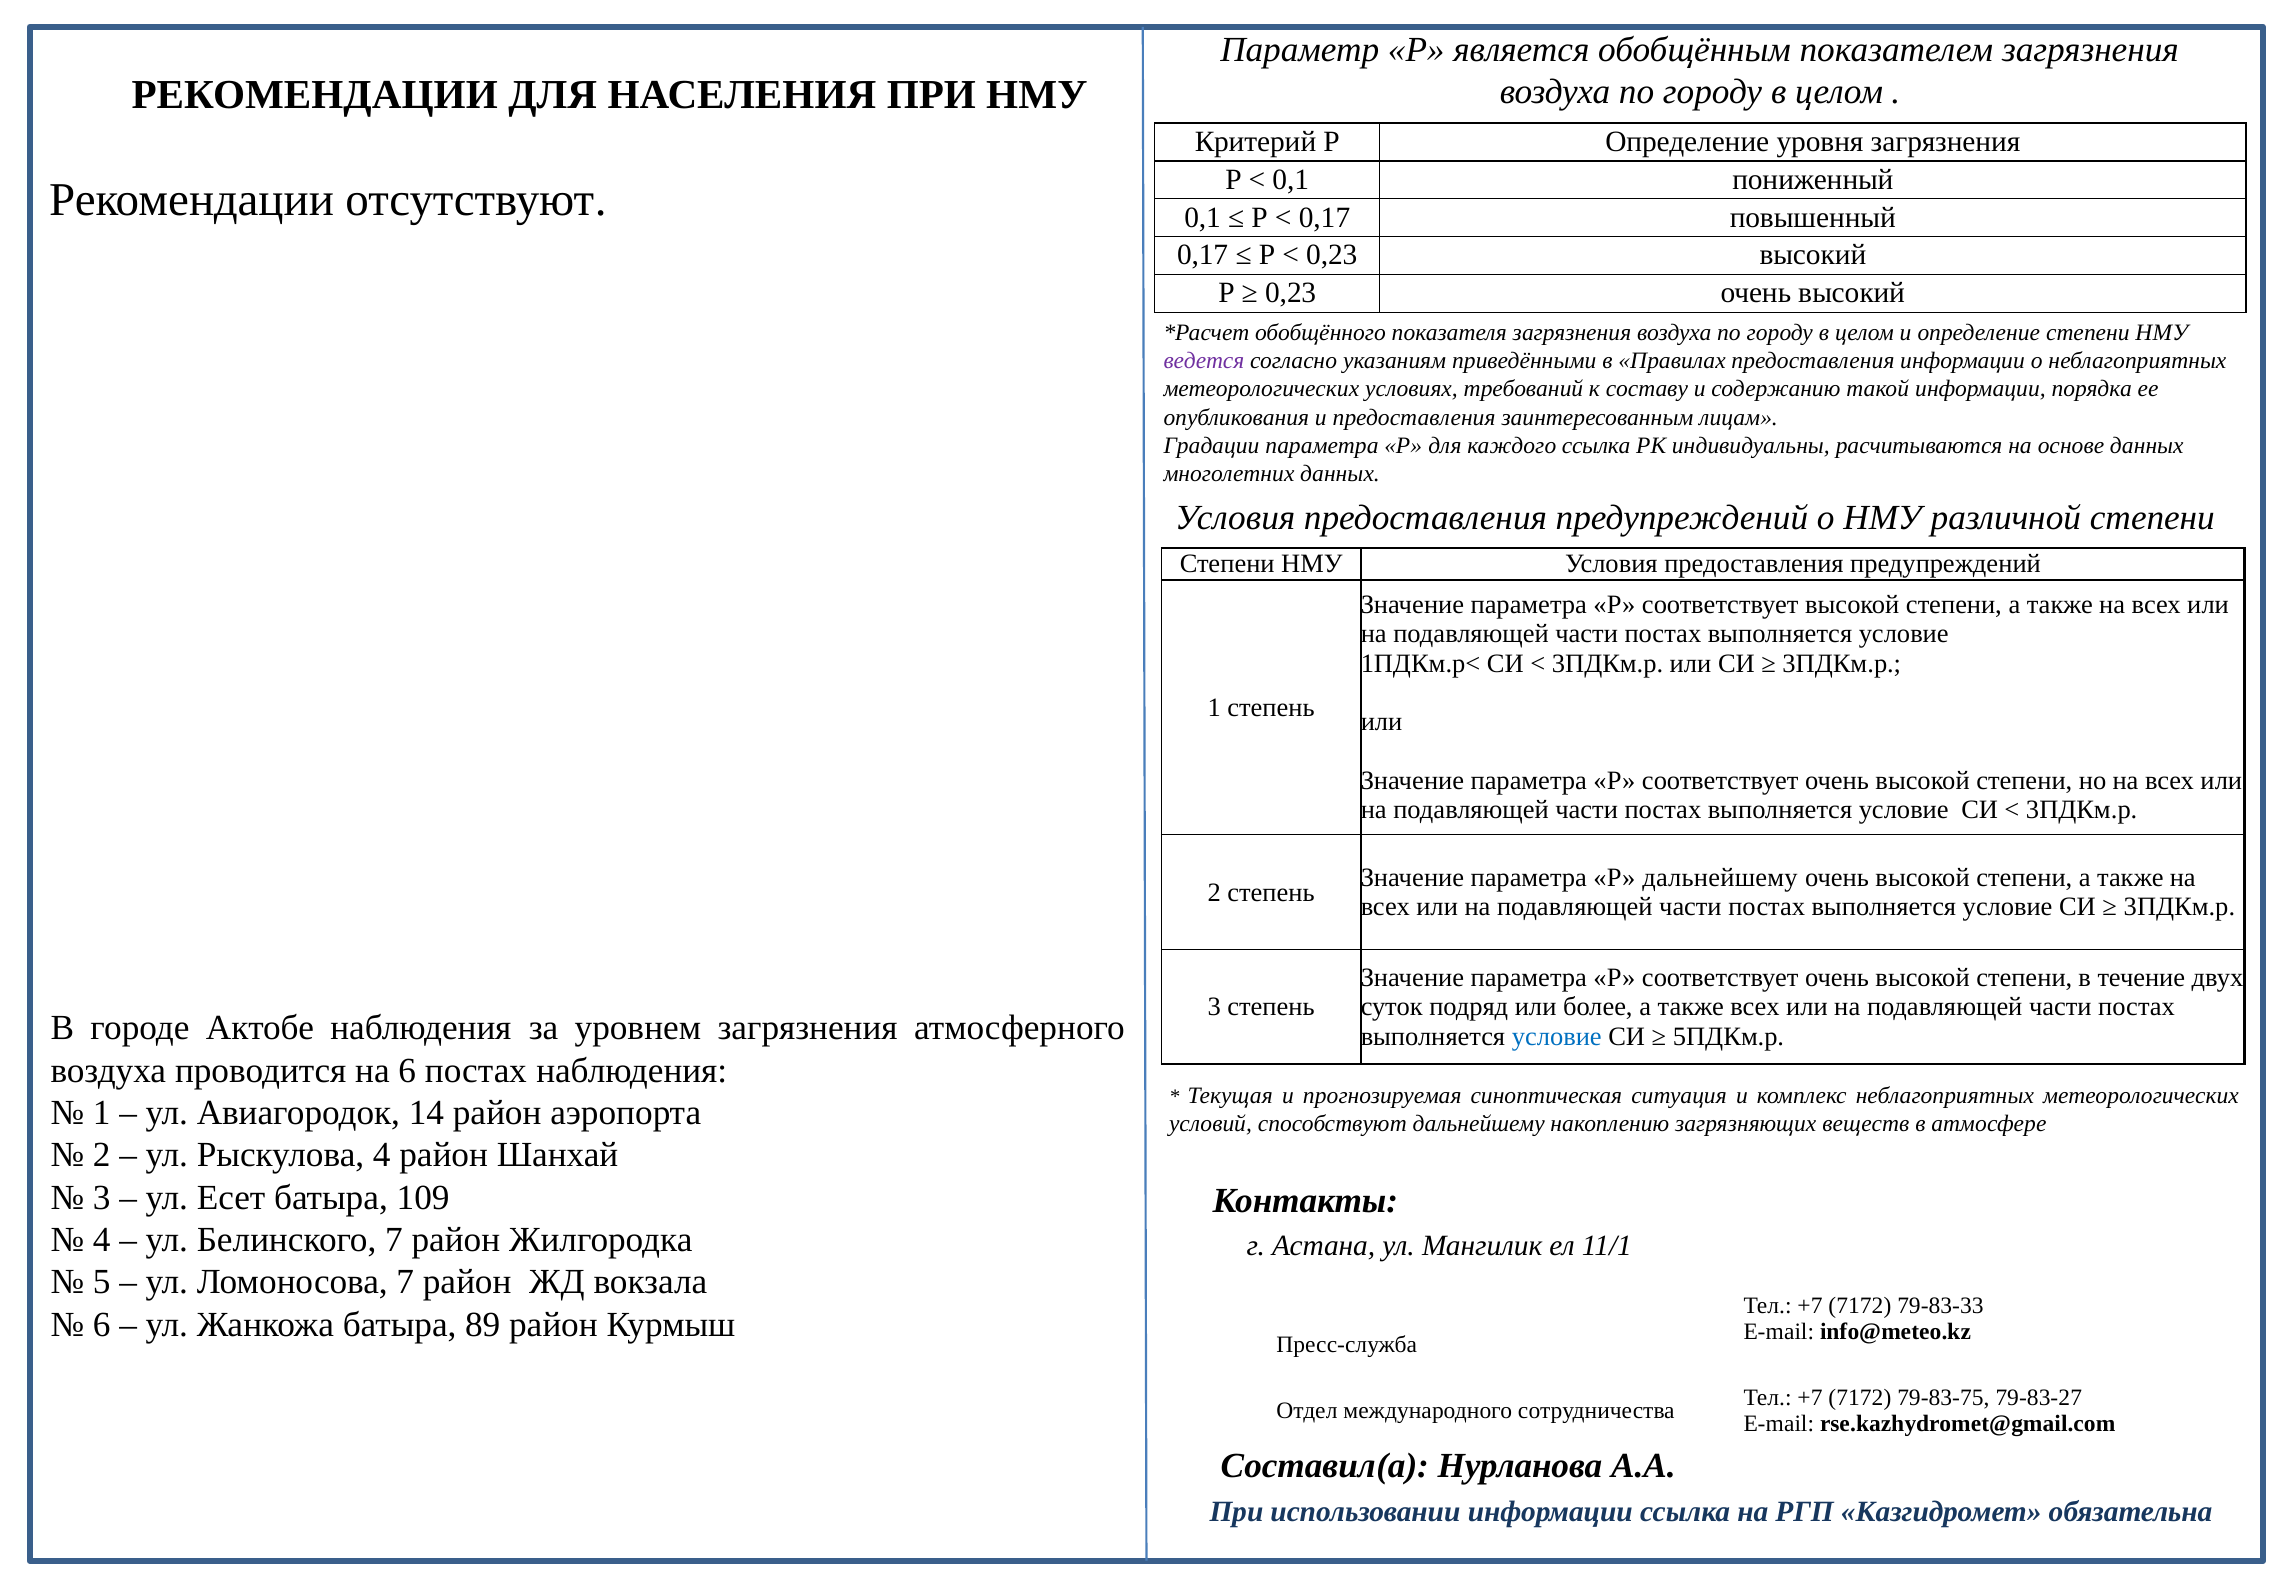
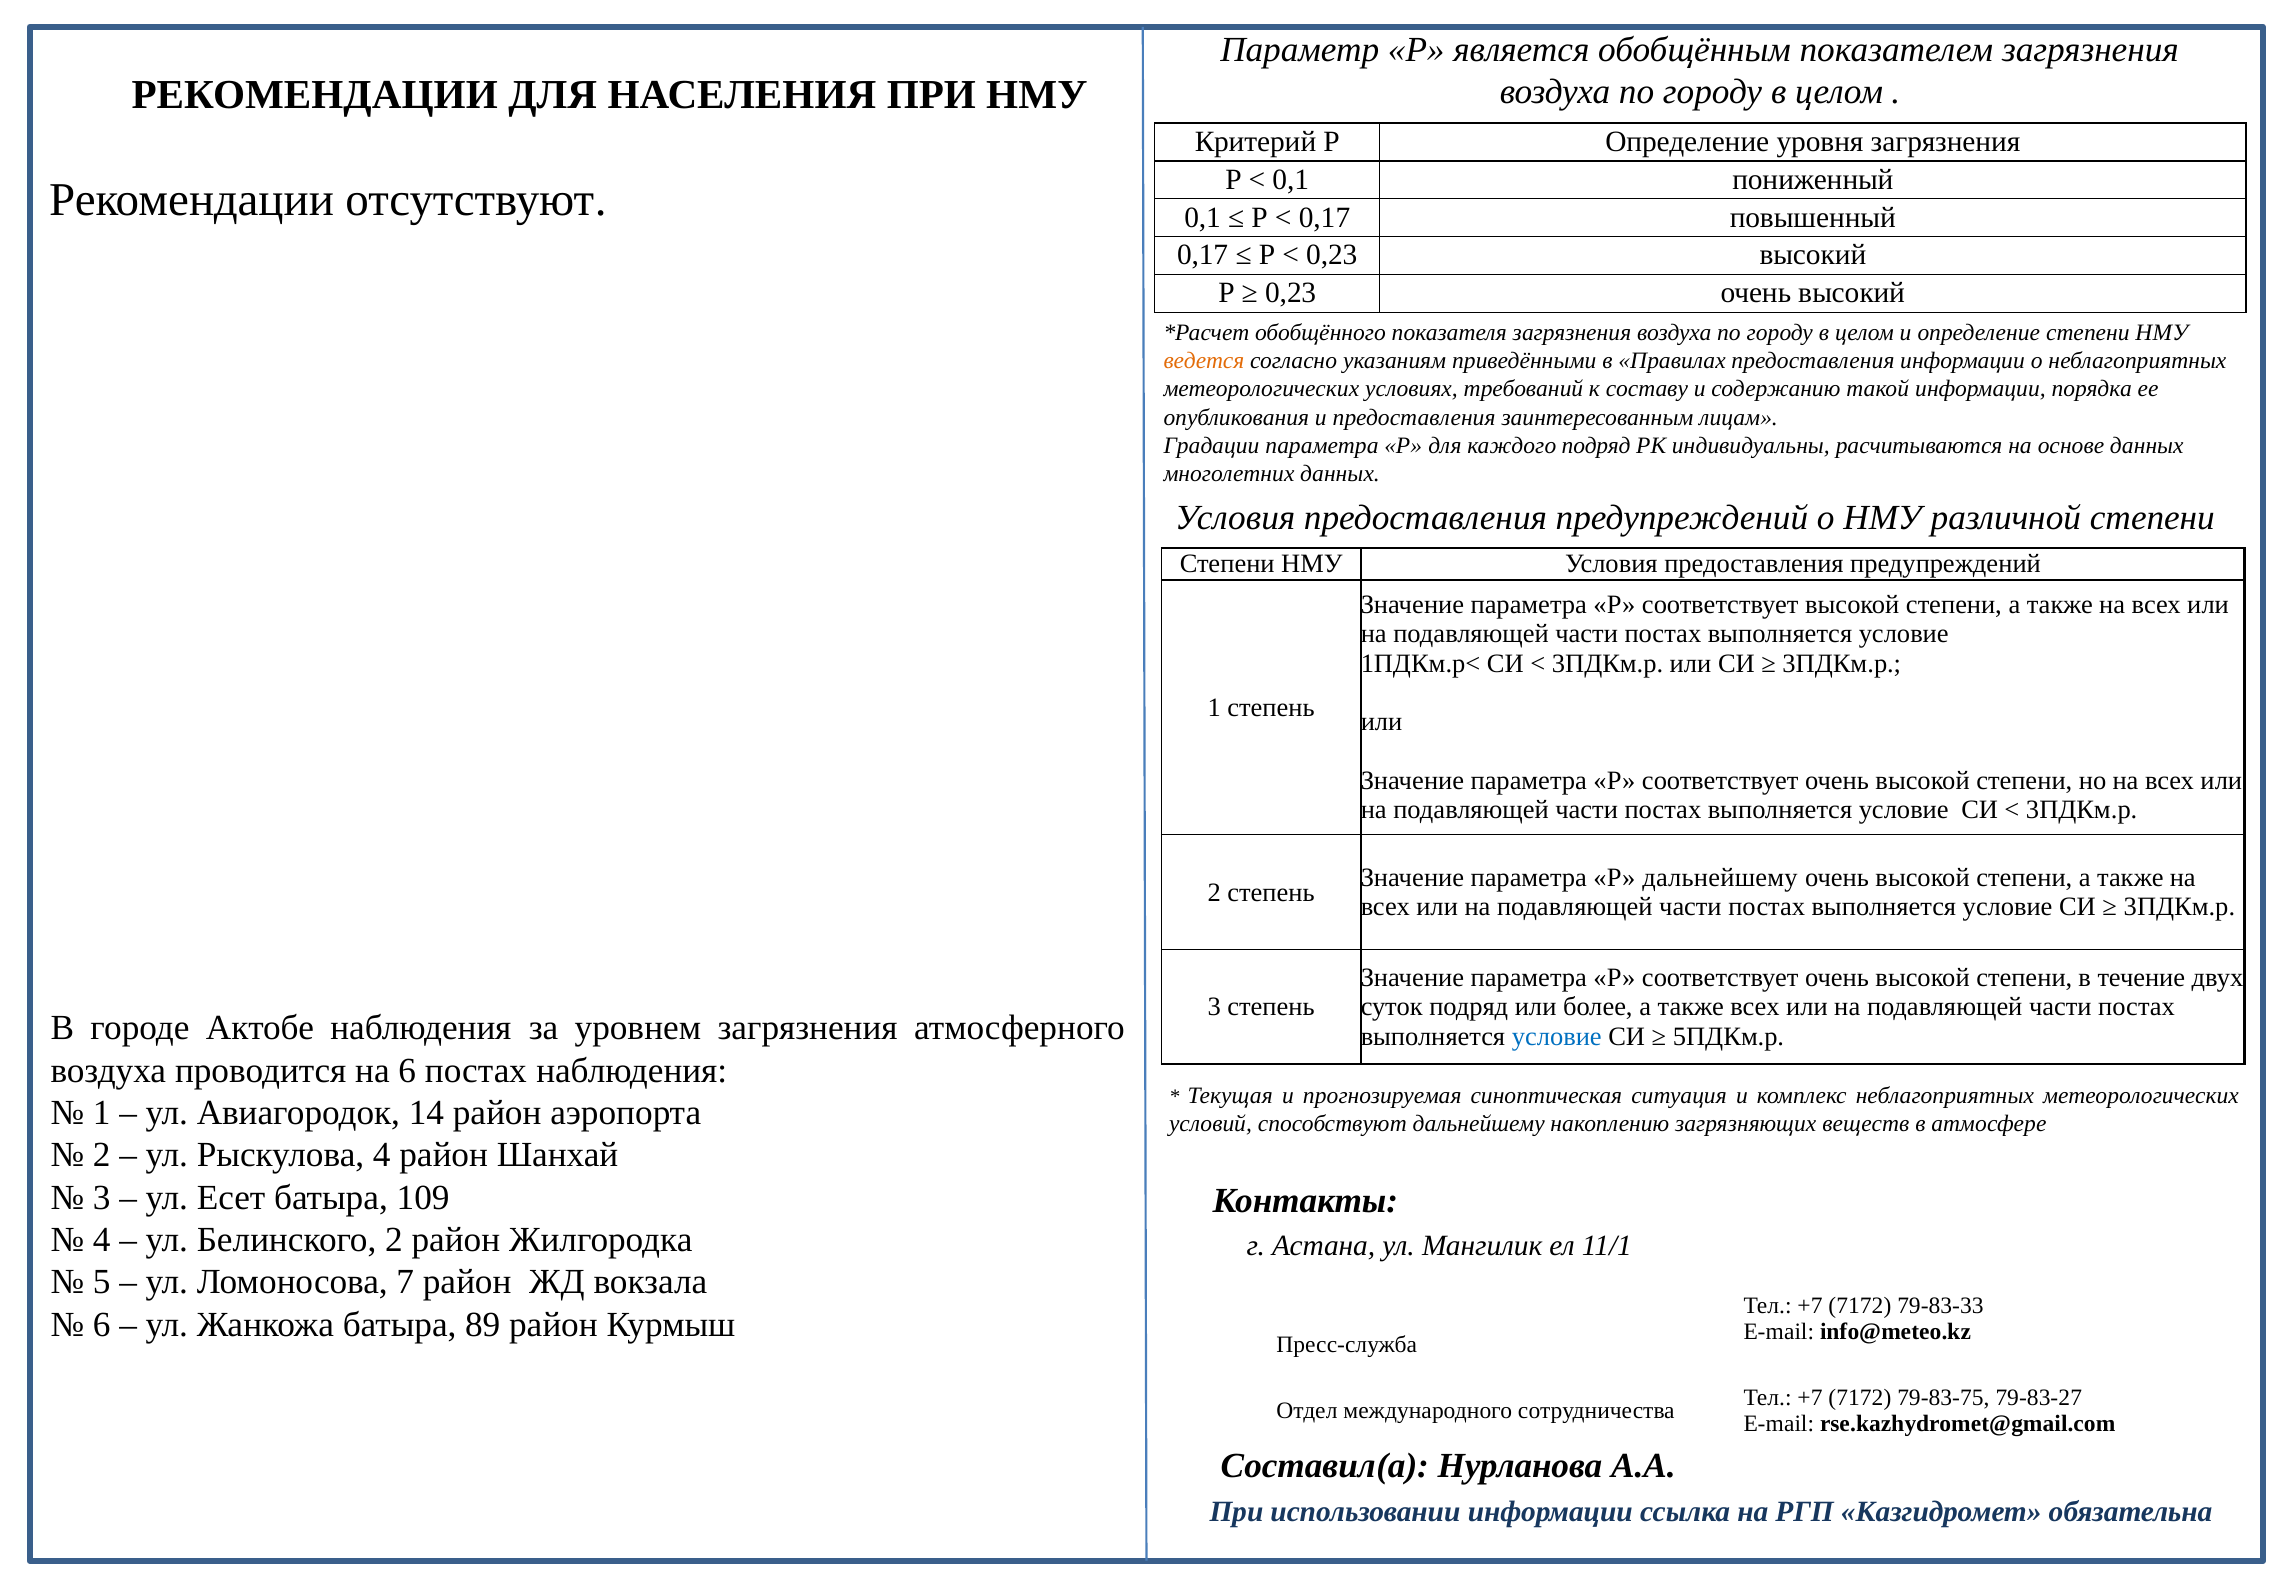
ведется colour: purple -> orange (1204, 361)
каждого ссылка: ссылка -> подряд (1596, 445)
Белинского 7: 7 -> 2 (394, 1239)
